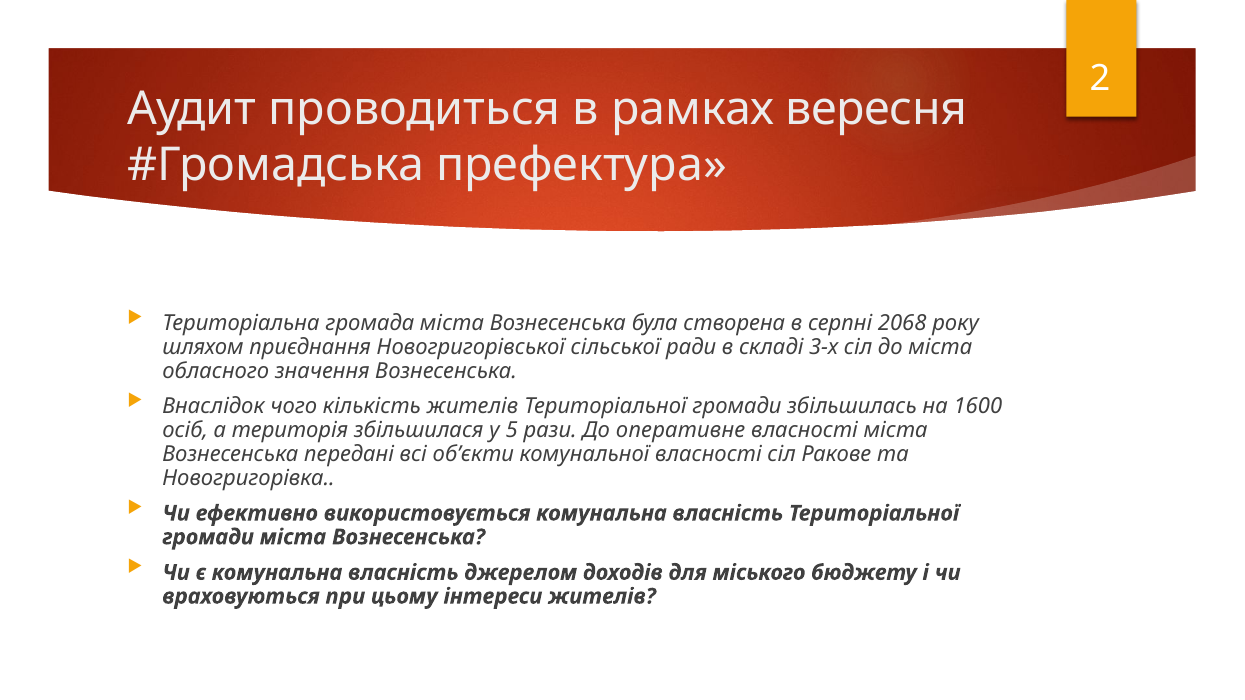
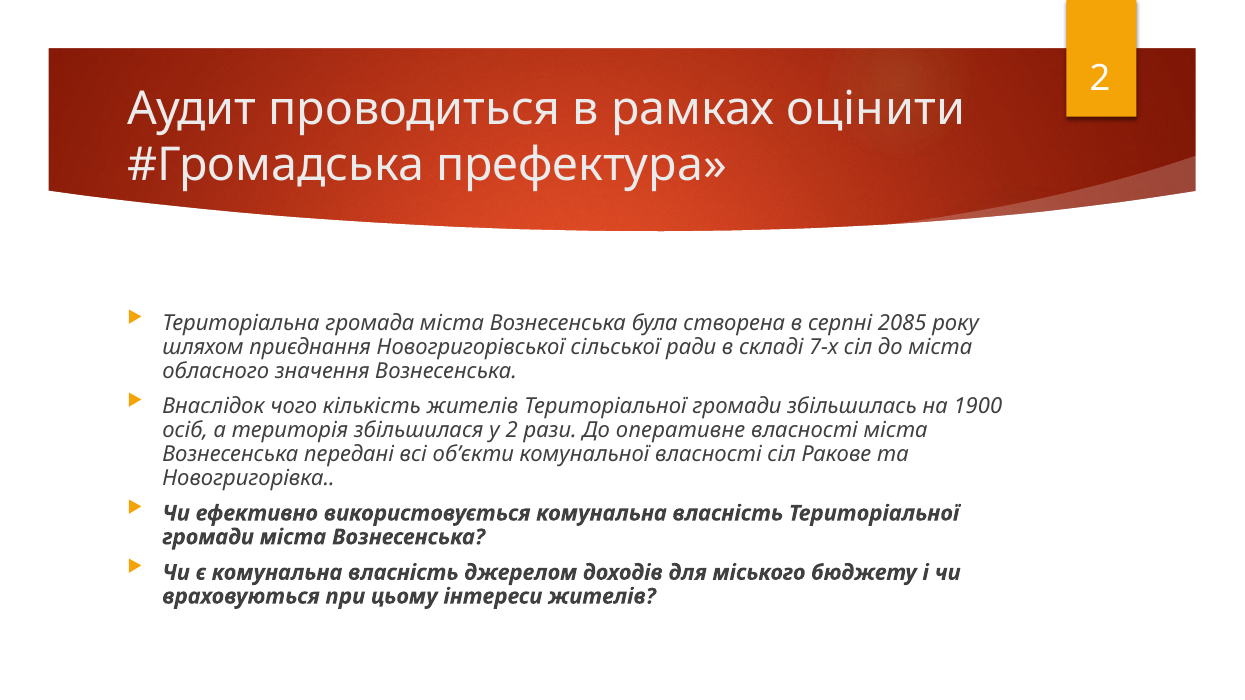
вересня: вересня -> оцінити (876, 109)
2068: 2068 -> 2085 (902, 323)
3-х: 3-х -> 7-х (824, 347)
1600: 1600 -> 1900 (978, 407)
у 5: 5 -> 2 (512, 430)
